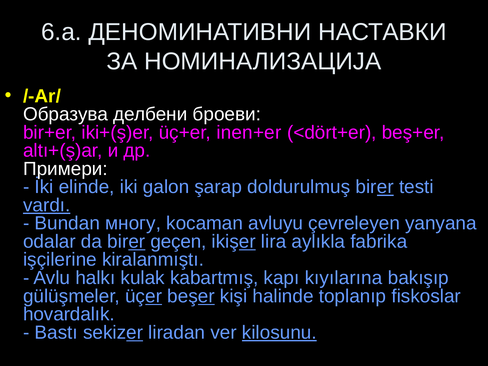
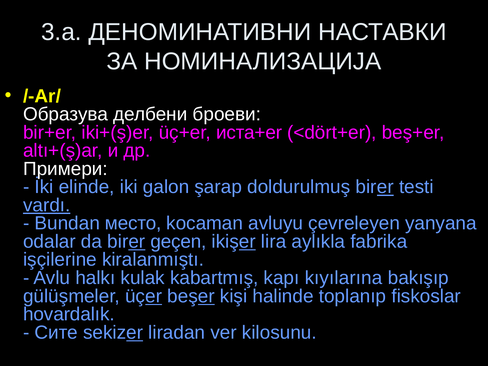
6.a: 6.a -> 3.a (61, 32)
inen+er: inen+er -> иста+er (249, 133)
многу: многу -> место (133, 223)
Bastı: Bastı -> Сите (56, 332)
kilosunu underline: present -> none (279, 332)
